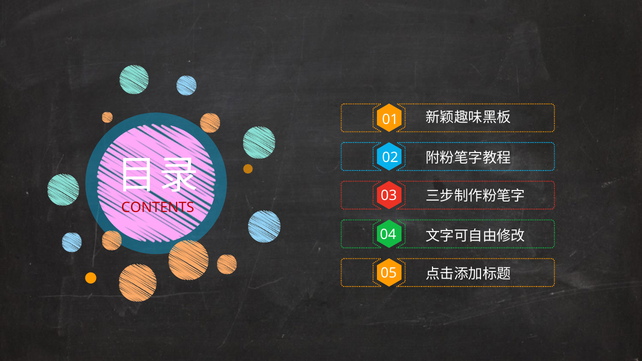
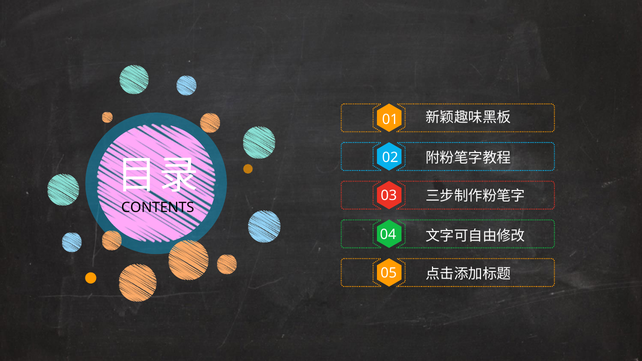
CONTENTS colour: red -> black (158, 207)
